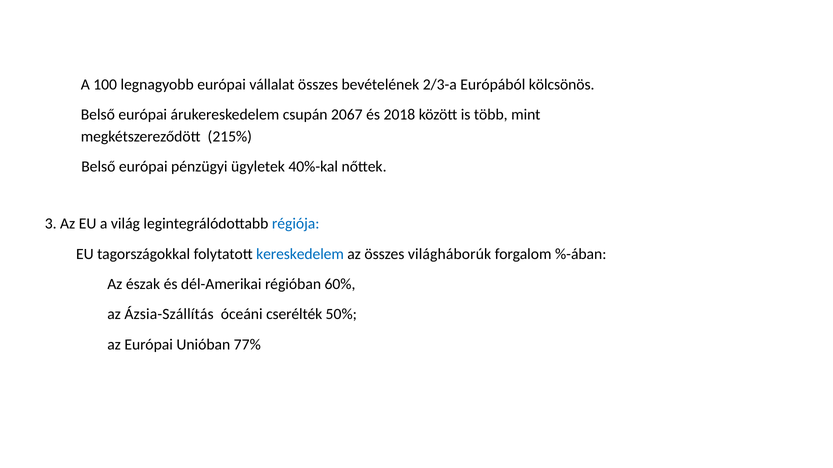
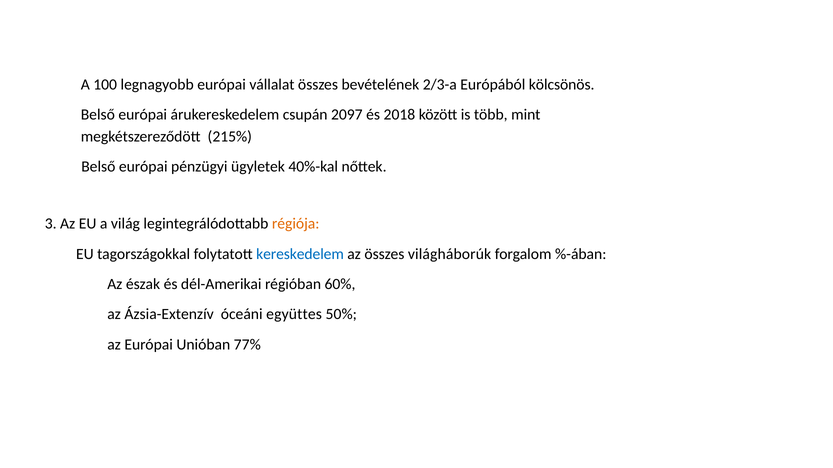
2067: 2067 -> 2097 (347, 115)
régiója colour: blue -> orange (296, 224)
Ázsia-Szállítás: Ázsia-Szállítás -> Ázsia-Extenzív (169, 315)
cserélték: cserélték -> együttes (294, 315)
